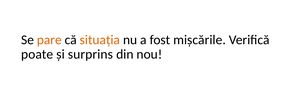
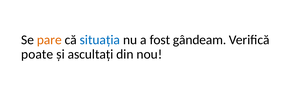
situația colour: orange -> blue (100, 40)
mișcările: mișcările -> gândeam (200, 40)
surprins: surprins -> ascultați (91, 54)
